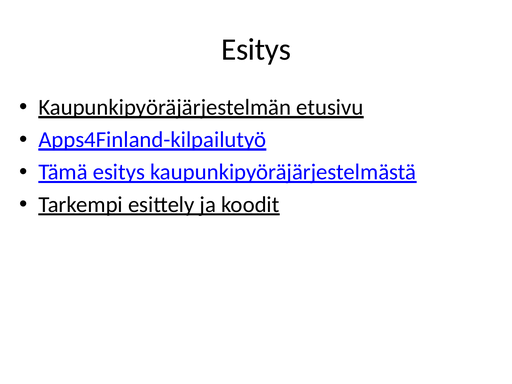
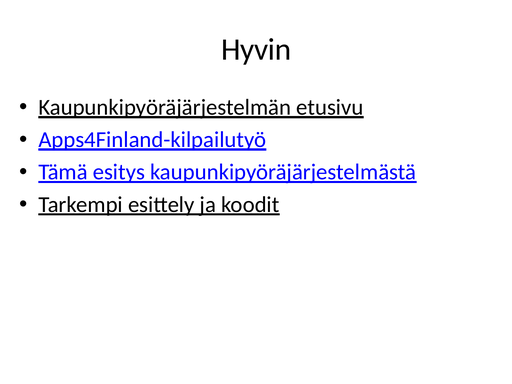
Esitys: Esitys -> Hyvin (256, 50)
